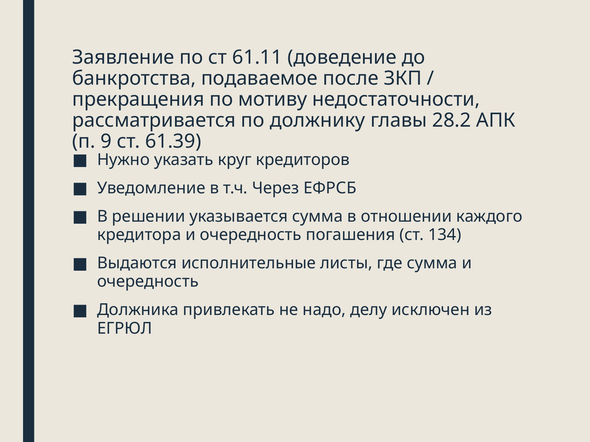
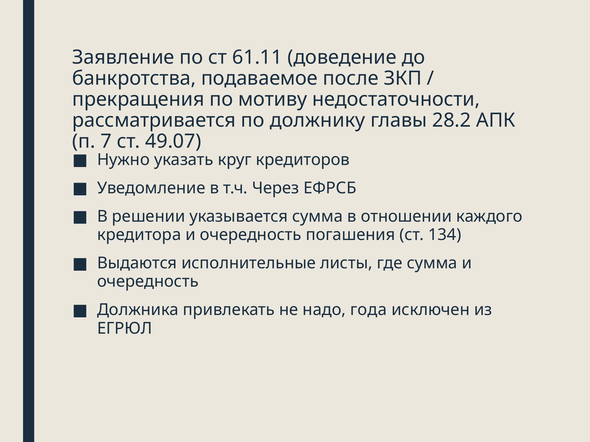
9: 9 -> 7 (106, 141)
61.39: 61.39 -> 49.07 (173, 141)
делу: делу -> года (369, 310)
